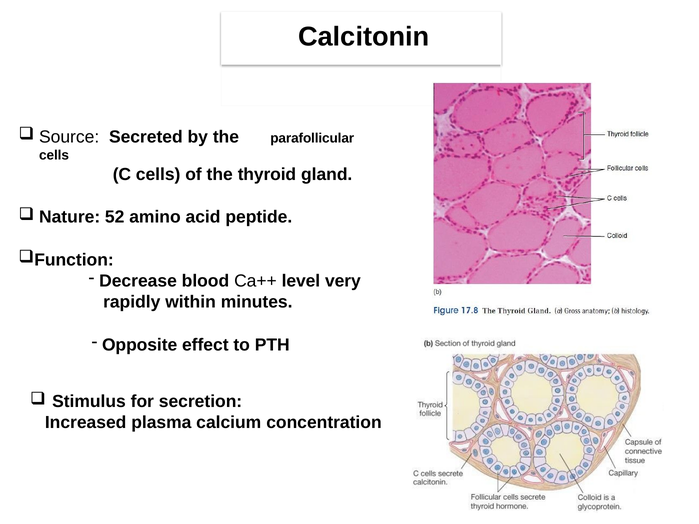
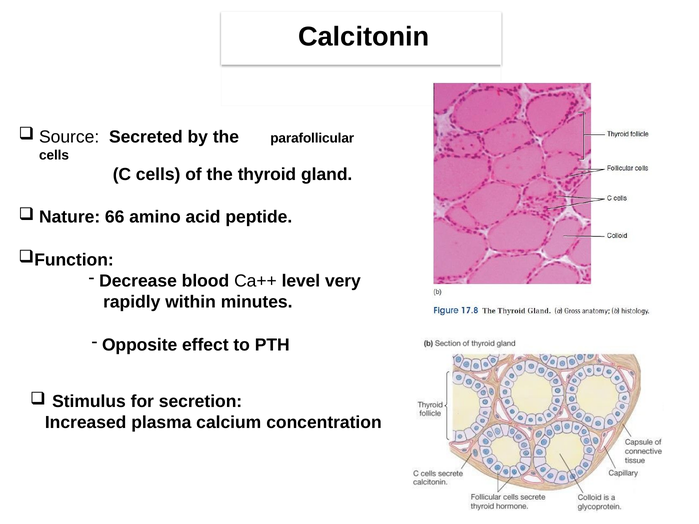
52: 52 -> 66 (115, 217)
